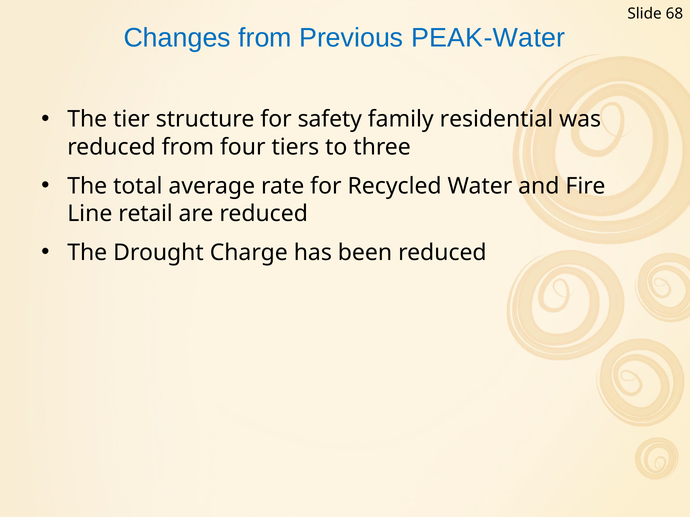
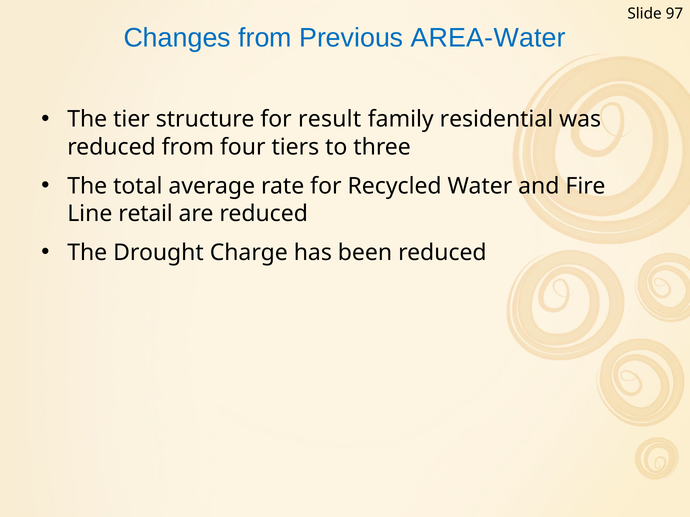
68: 68 -> 97 (674, 14)
PEAK-Water: PEAK-Water -> AREA-Water (488, 38)
safety: safety -> result (330, 119)
